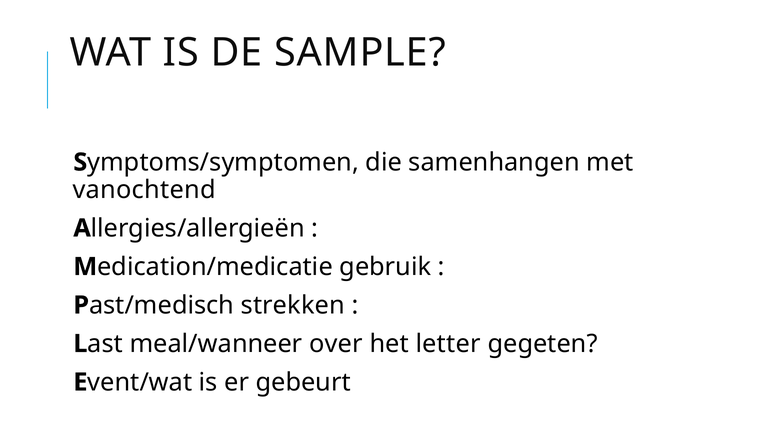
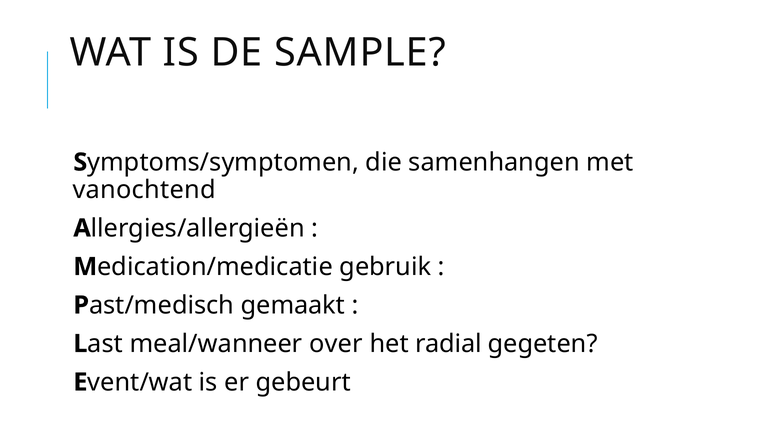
strekken: strekken -> gemaakt (293, 305)
letter: letter -> radial (448, 344)
